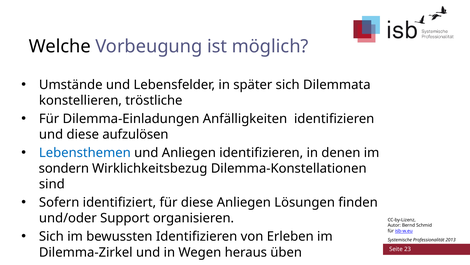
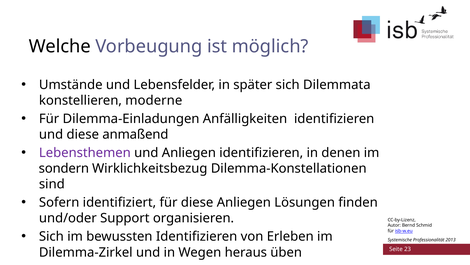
tröstliche: tröstliche -> moderne (154, 100)
aufzulösen: aufzulösen -> anmaßend (135, 134)
Lebensthemen colour: blue -> purple (85, 153)
